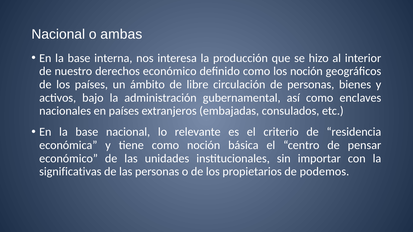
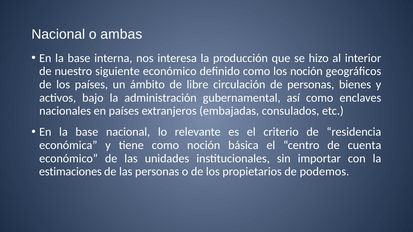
derechos: derechos -> siguiente (118, 71)
pensar: pensar -> cuenta (365, 145)
significativas: significativas -> estimaciones (70, 172)
